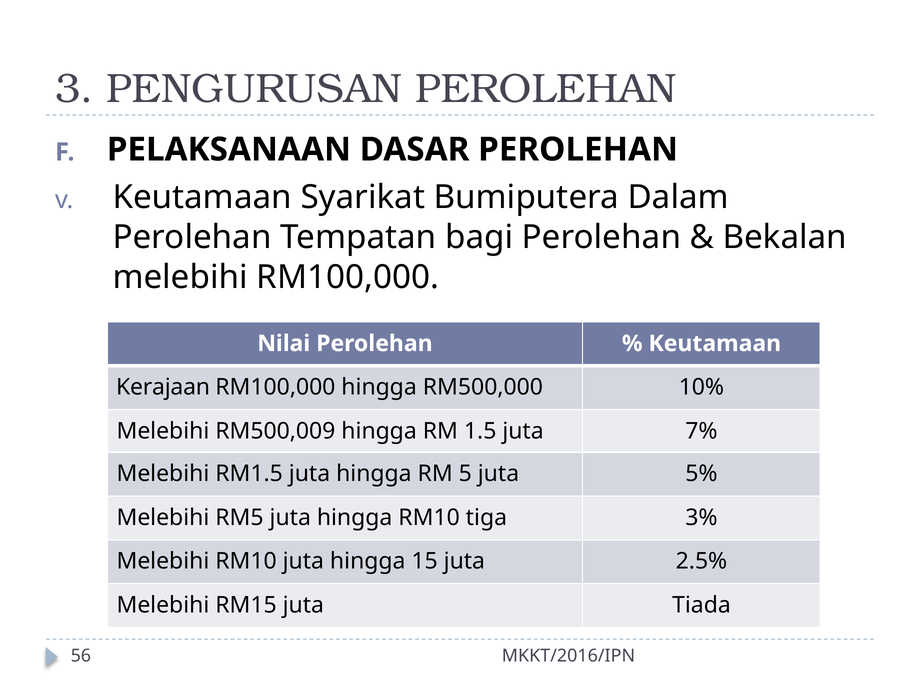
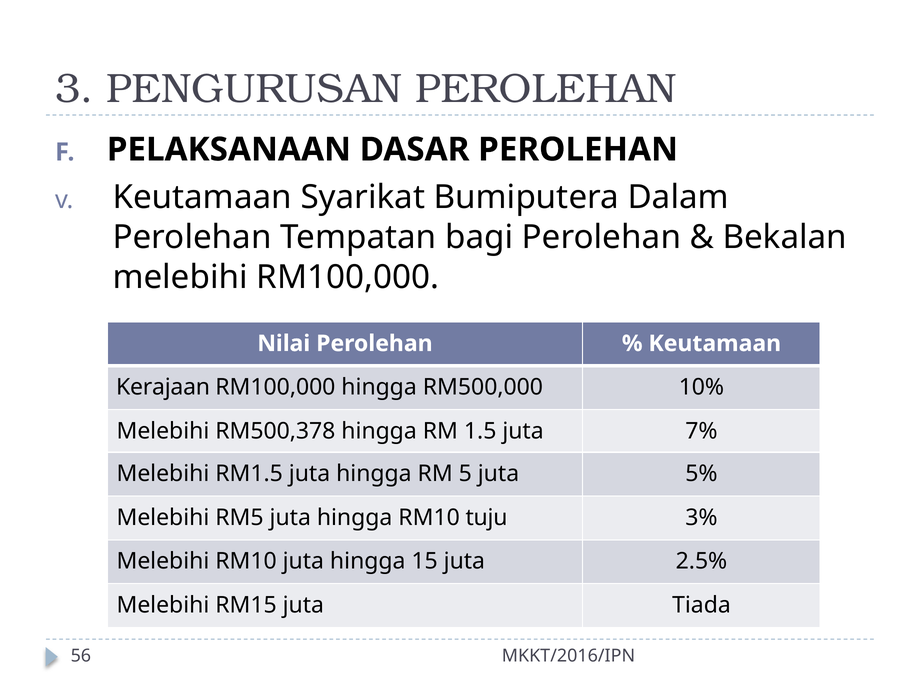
RM500,009: RM500,009 -> RM500,378 (275, 431)
tiga: tiga -> tuju (487, 518)
